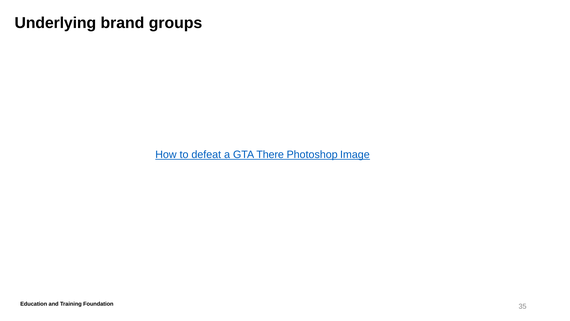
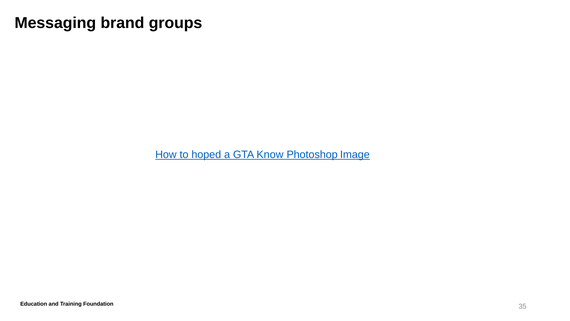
Underlying: Underlying -> Messaging (55, 23)
defeat: defeat -> hoped (206, 154)
There: There -> Know (270, 154)
